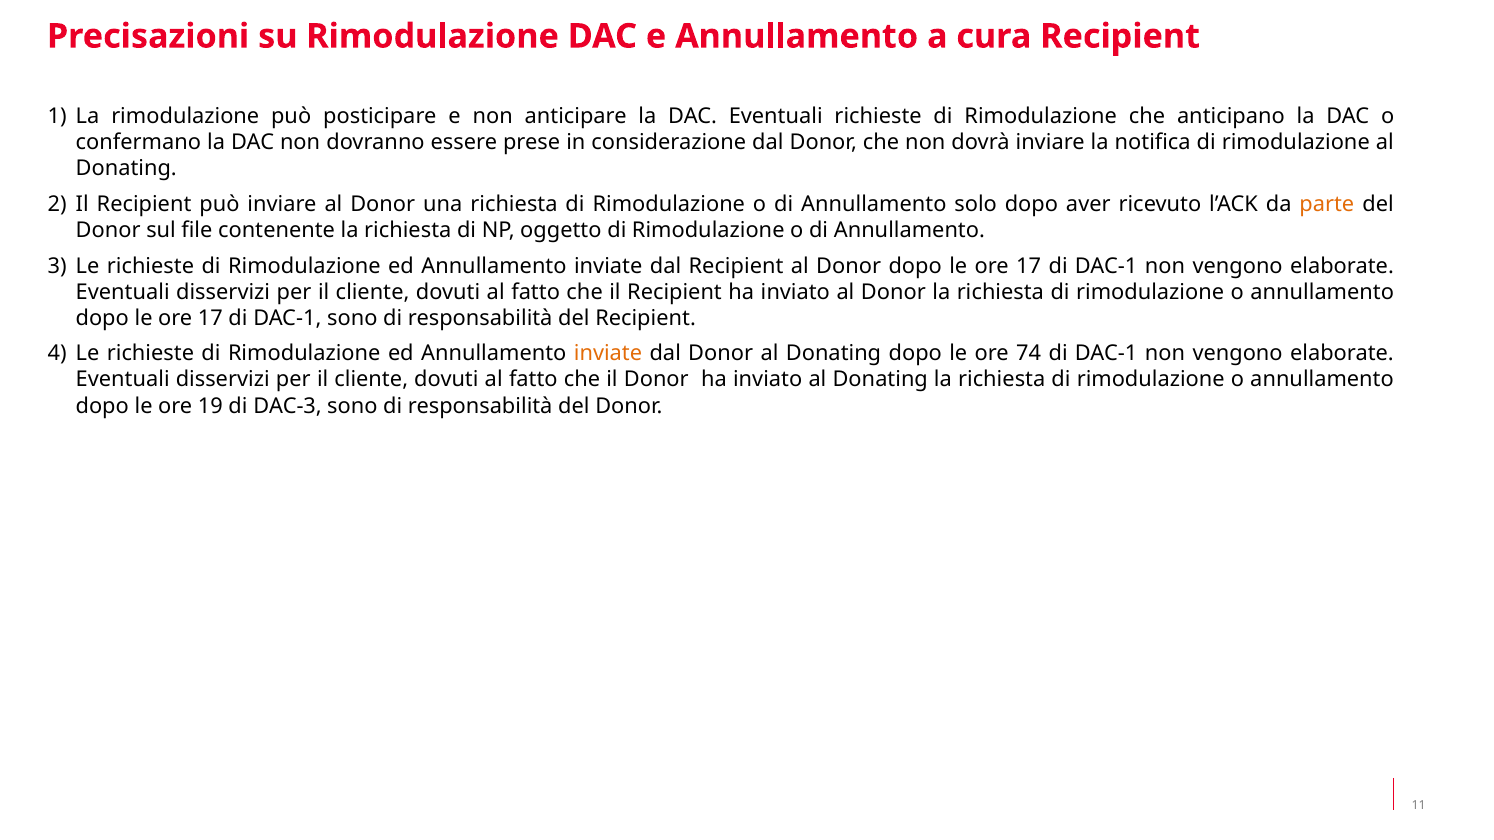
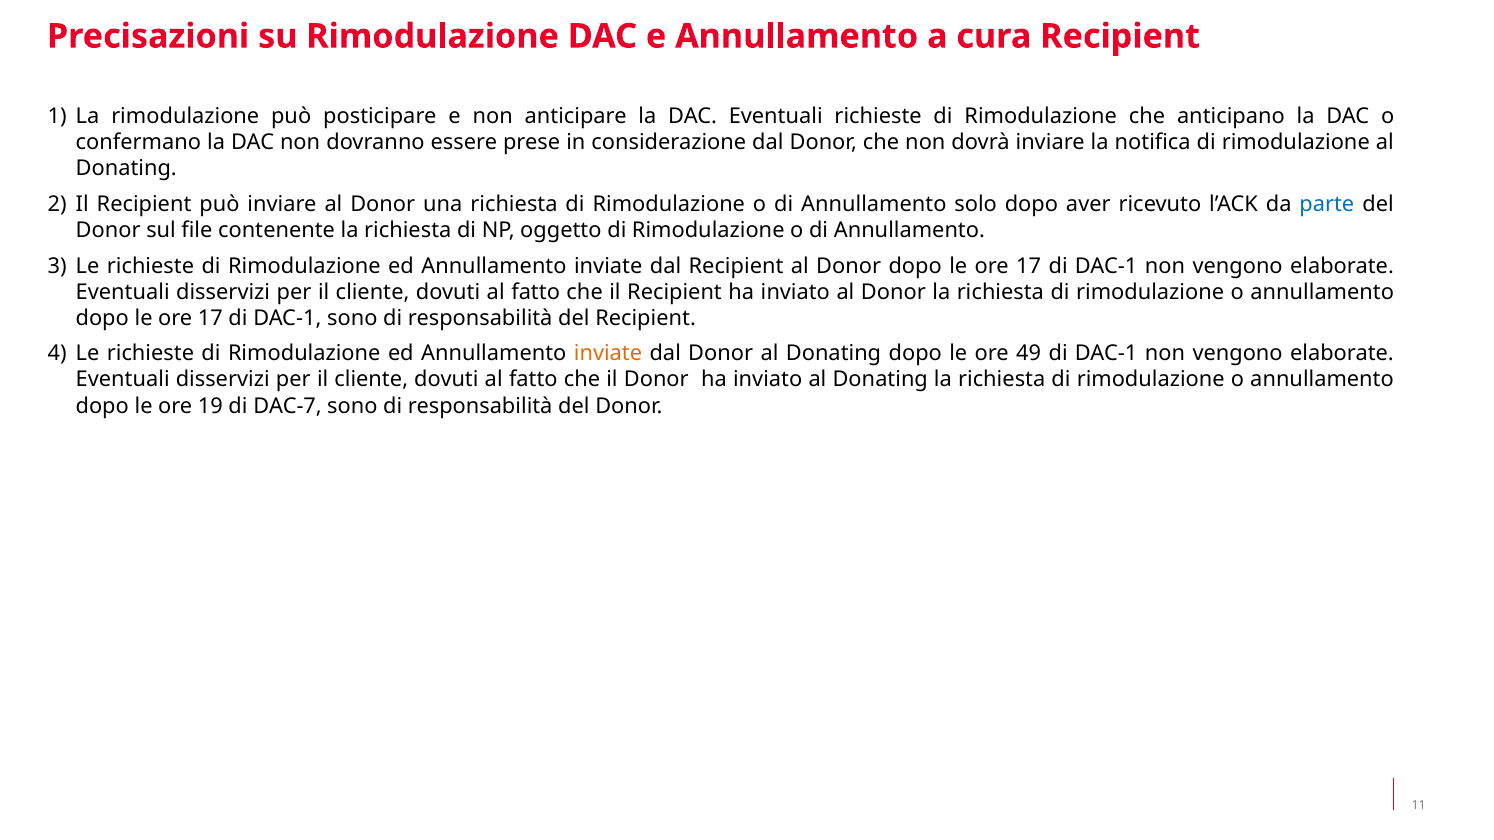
parte colour: orange -> blue (1327, 204)
74: 74 -> 49 (1029, 354)
DAC-3: DAC-3 -> DAC-7 (287, 406)
